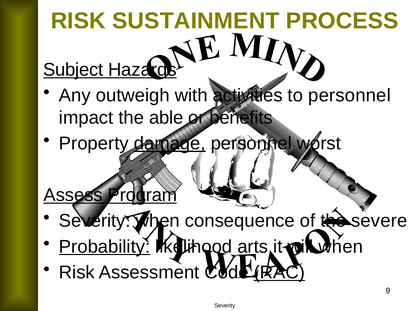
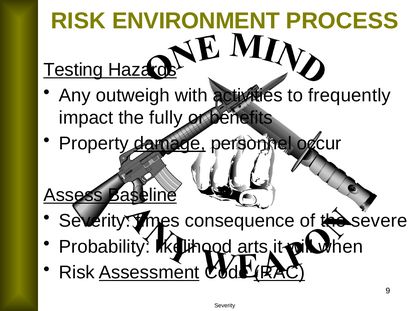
SUSTAINMENT: SUSTAINMENT -> ENVIRONMENT (196, 21)
Subject: Subject -> Testing (73, 70)
to personnel: personnel -> frequently (350, 96)
able: able -> fully (166, 118)
worst: worst -> occur (319, 144)
Program: Program -> Baseline (142, 195)
Severity when: when -> times (158, 221)
Probability underline: present -> none (105, 247)
Assessment underline: none -> present (149, 273)
